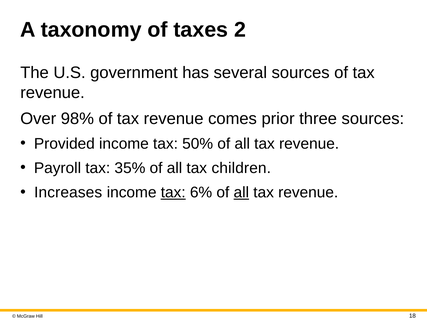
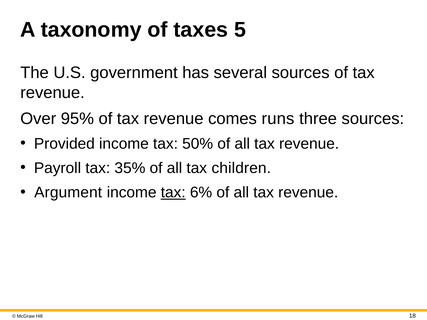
2: 2 -> 5 (240, 30)
98%: 98% -> 95% (77, 119)
prior: prior -> runs (278, 119)
Increases: Increases -> Argument (68, 193)
all underline: present -> none (241, 193)
